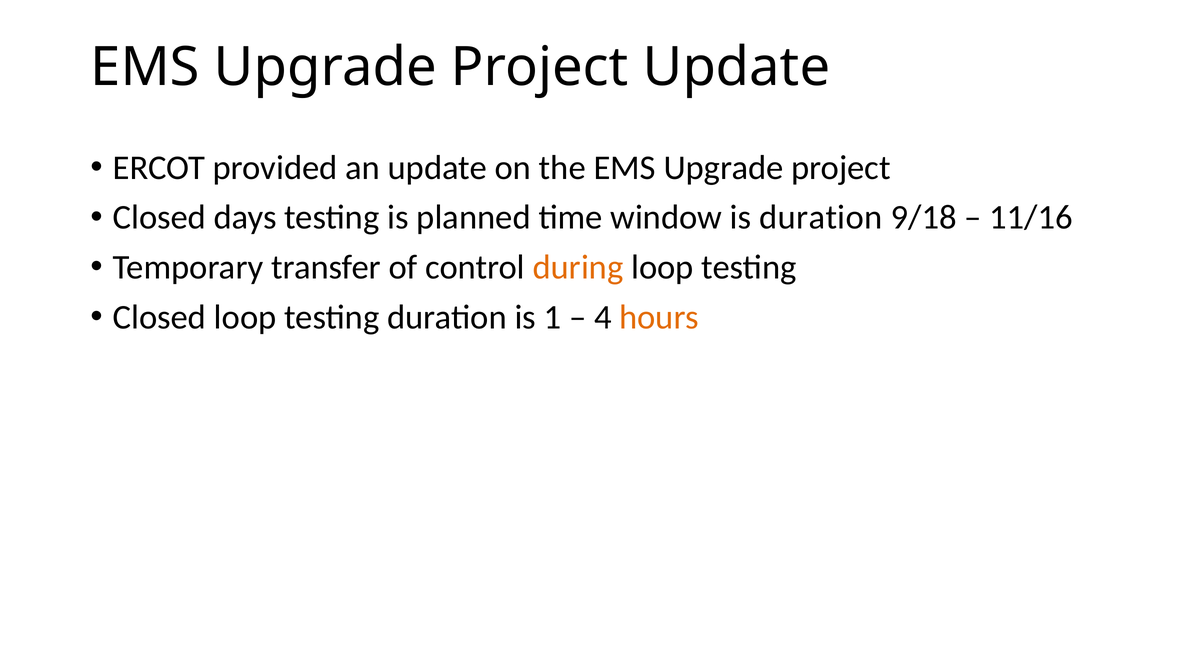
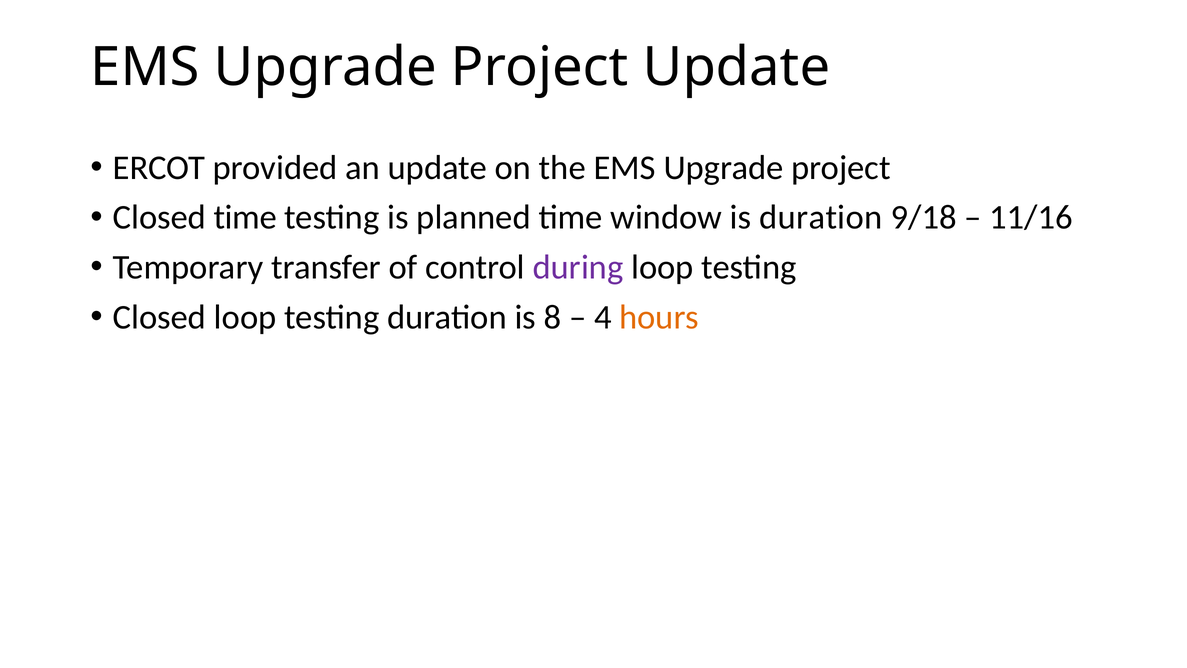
Closed days: days -> time (245, 217)
during colour: orange -> purple (578, 267)
1: 1 -> 8 (552, 317)
